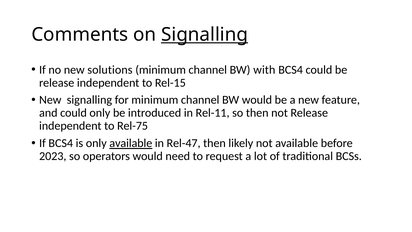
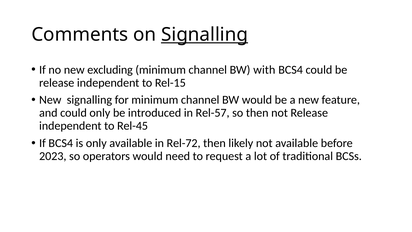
solutions: solutions -> excluding (110, 70)
Rel-11: Rel-11 -> Rel-57 (213, 113)
Rel-75: Rel-75 -> Rel-45 (133, 126)
available underline: present -> none (131, 143)
Rel-47: Rel-47 -> Rel-72 (184, 143)
